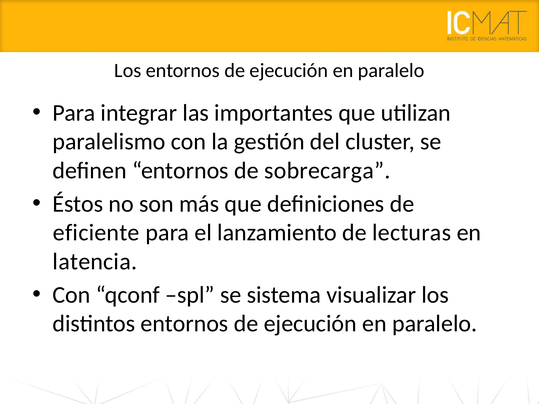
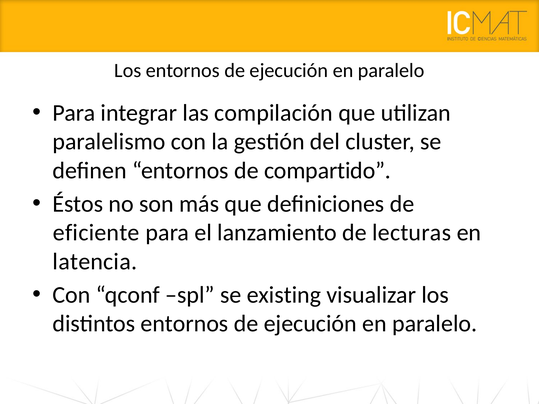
importantes: importantes -> compilación (274, 113)
sobrecarga: sobrecarga -> compartido (328, 171)
sistema: sistema -> existing (284, 295)
